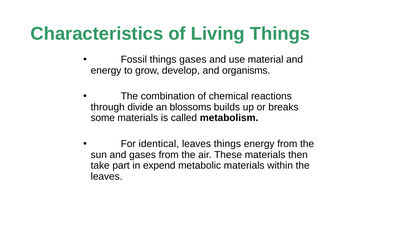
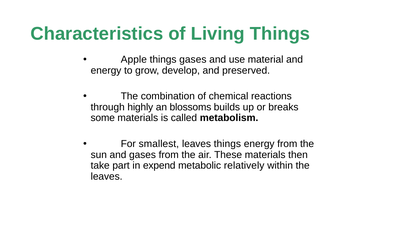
Fossil: Fossil -> Apple (134, 59)
organisms: organisms -> preserved (246, 70)
divide: divide -> highly (140, 107)
identical: identical -> smallest (159, 144)
metabolic materials: materials -> relatively (244, 165)
